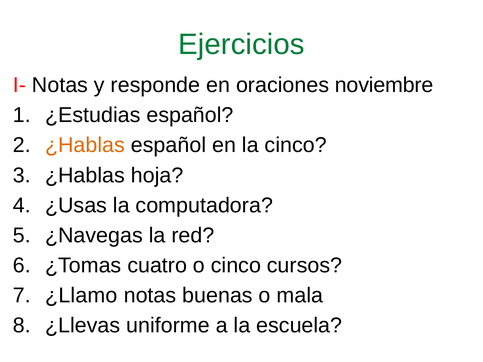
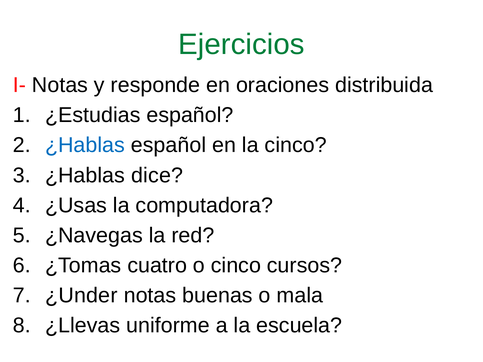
noviembre: noviembre -> distribuida (384, 85)
¿Hablas colour: orange -> blue (85, 145)
hoja: hoja -> dice (157, 175)
¿Llamo: ¿Llamo -> ¿Under (81, 296)
